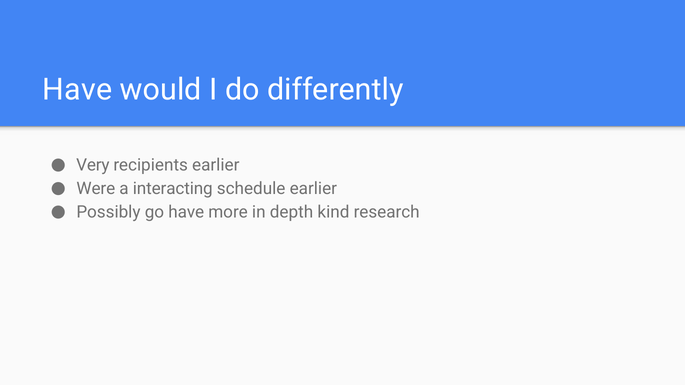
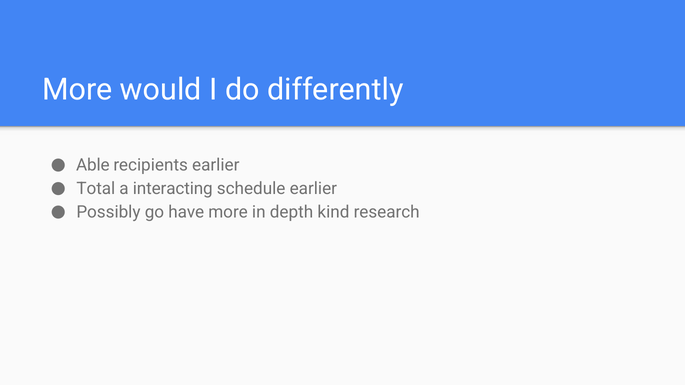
Have: Have -> More (77, 90)
Very: Very -> Able (93, 165)
Were: Were -> Total (96, 189)
